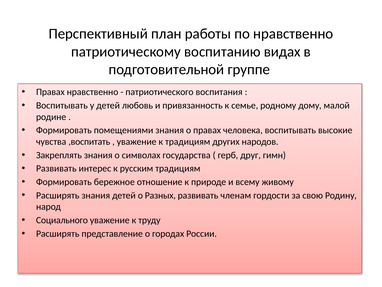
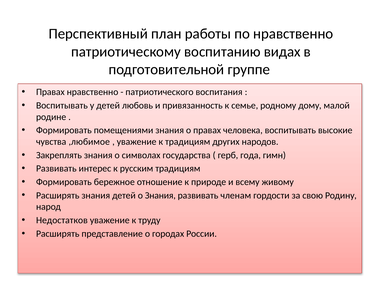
,воспитать: ,воспитать -> ,любимое (89, 142)
друг: друг -> года (251, 155)
о Разных: Разных -> Знания (160, 195)
Социального: Социального -> Недостатков (62, 220)
